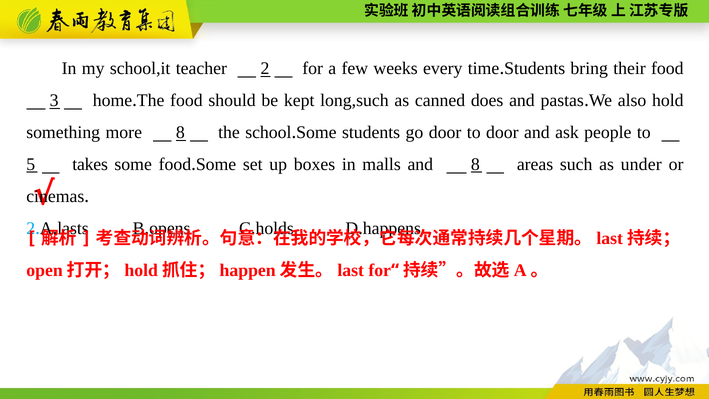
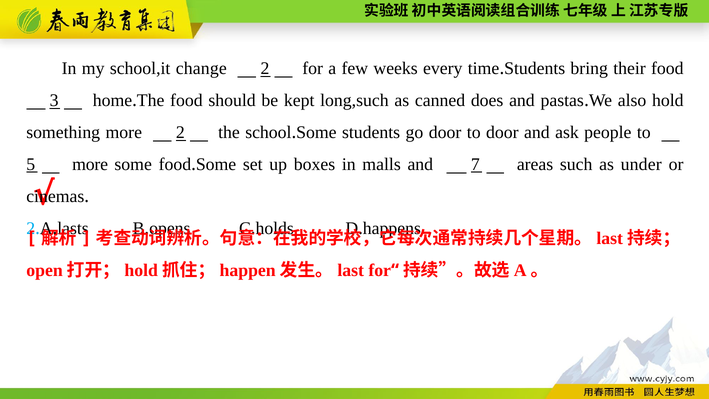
teacher: teacher -> change (201, 69)
more 8: 8 -> 2 (180, 132)
5 takes: takes -> more (90, 164)
and 8: 8 -> 7 (475, 164)
